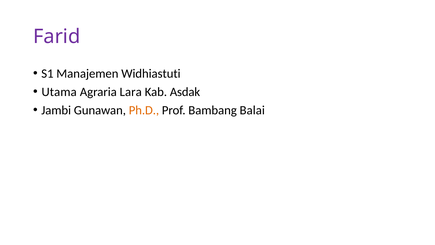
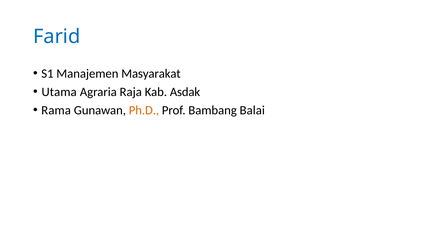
Farid colour: purple -> blue (57, 37)
Widhiastuti: Widhiastuti -> Masyarakat (151, 74)
Lara: Lara -> Raja (131, 92)
Jambi: Jambi -> Rama (56, 110)
